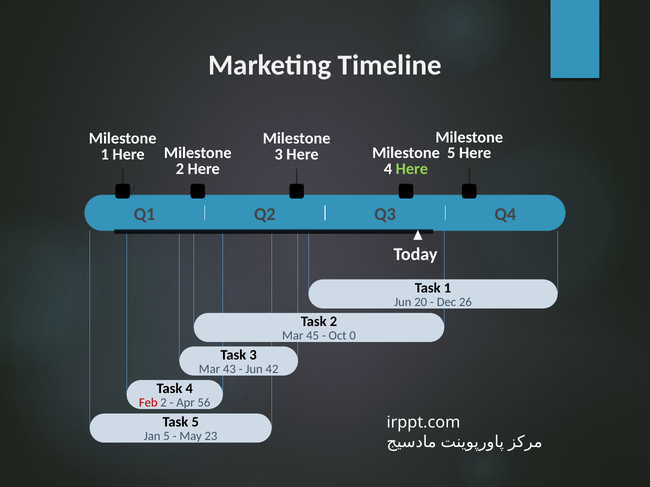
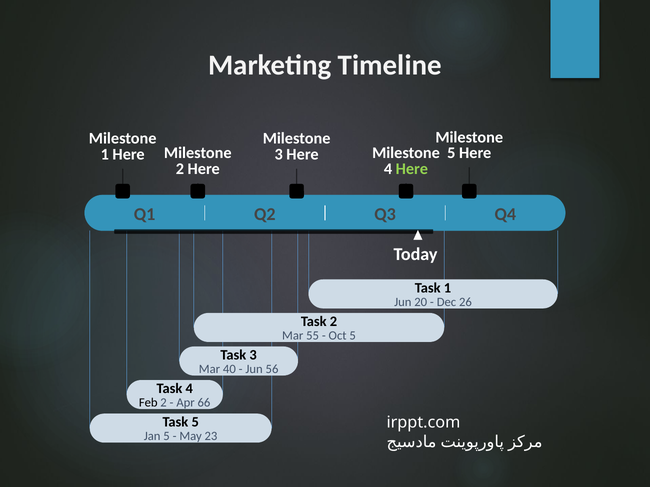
45: 45 -> 55 (313, 336)
Oct 0: 0 -> 5 (353, 336)
43: 43 -> 40 (229, 369)
42: 42 -> 56 (272, 369)
Feb colour: red -> black (148, 403)
56: 56 -> 66 (204, 403)
